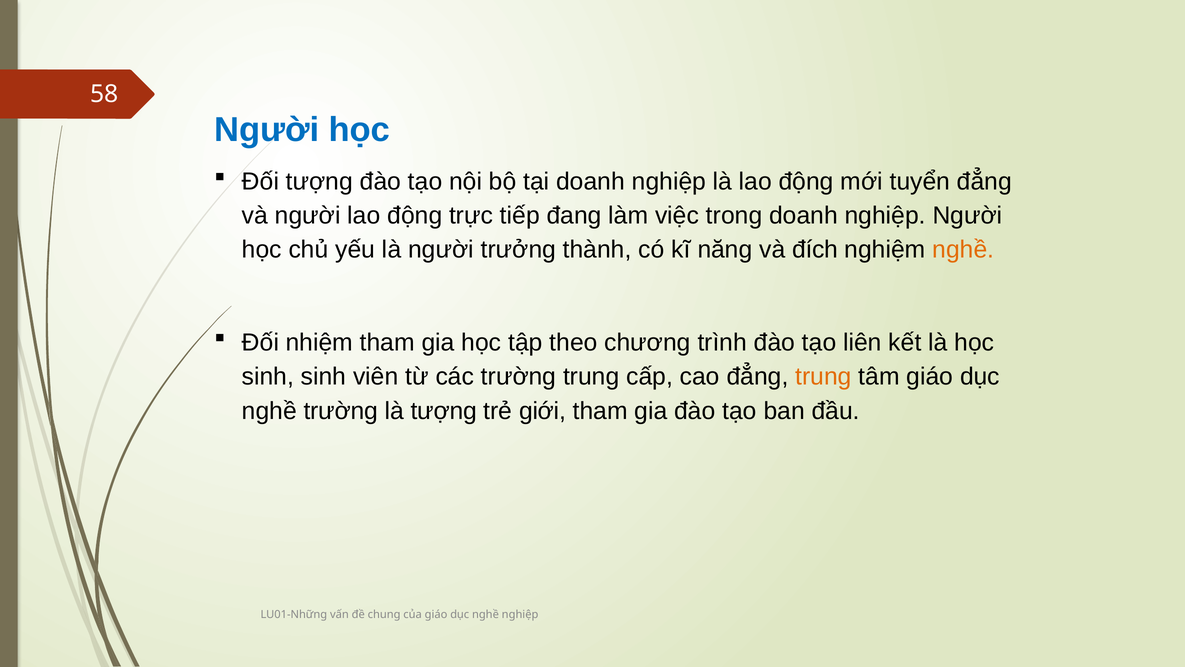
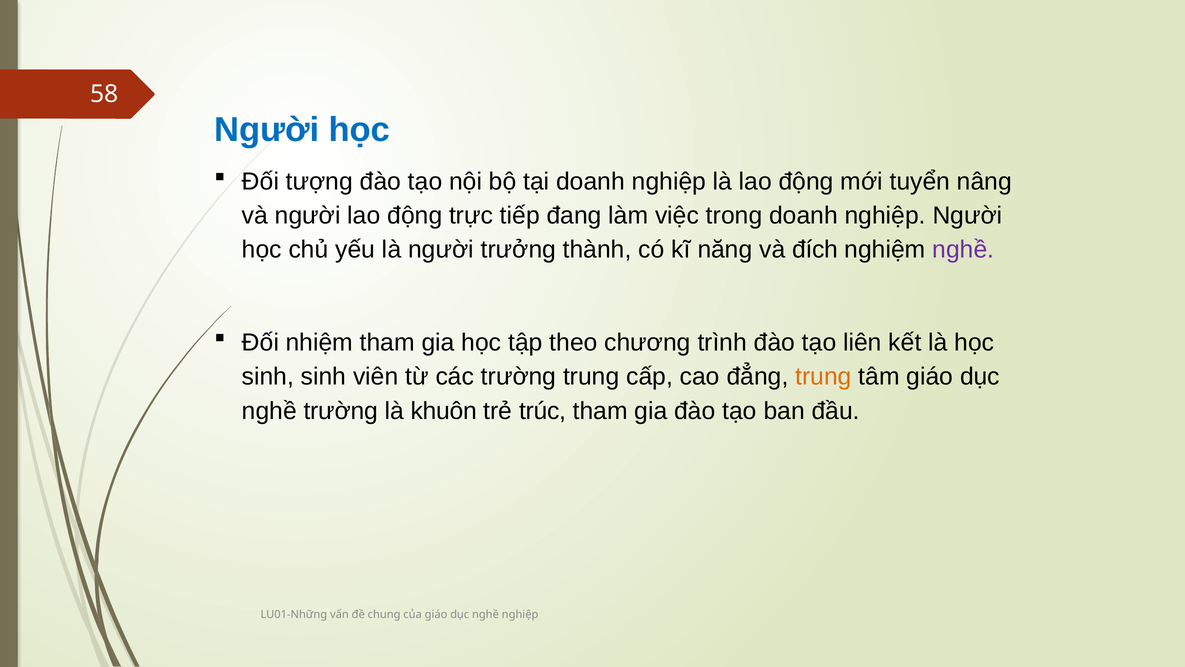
tuyển đẳng: đẳng -> nâng (984, 181)
nghề colour: orange -> purple (963, 250)
là tượng: tượng -> khuôn (444, 411)
giới: giới -> trúc (543, 411)
